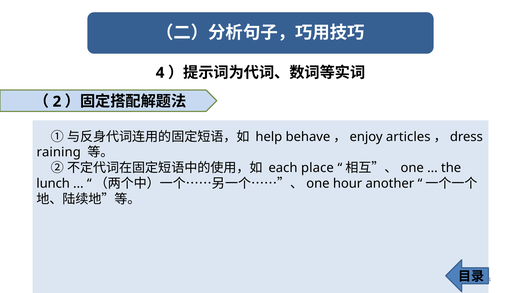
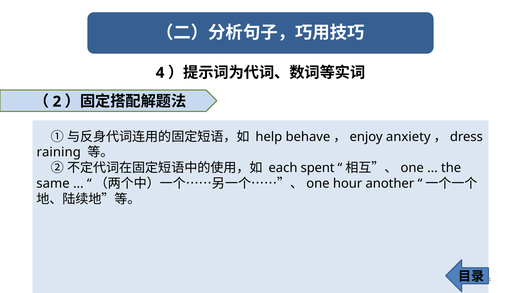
articles: articles -> anxiety (408, 137)
place: place -> spent (318, 168)
lunch: lunch -> same (53, 184)
